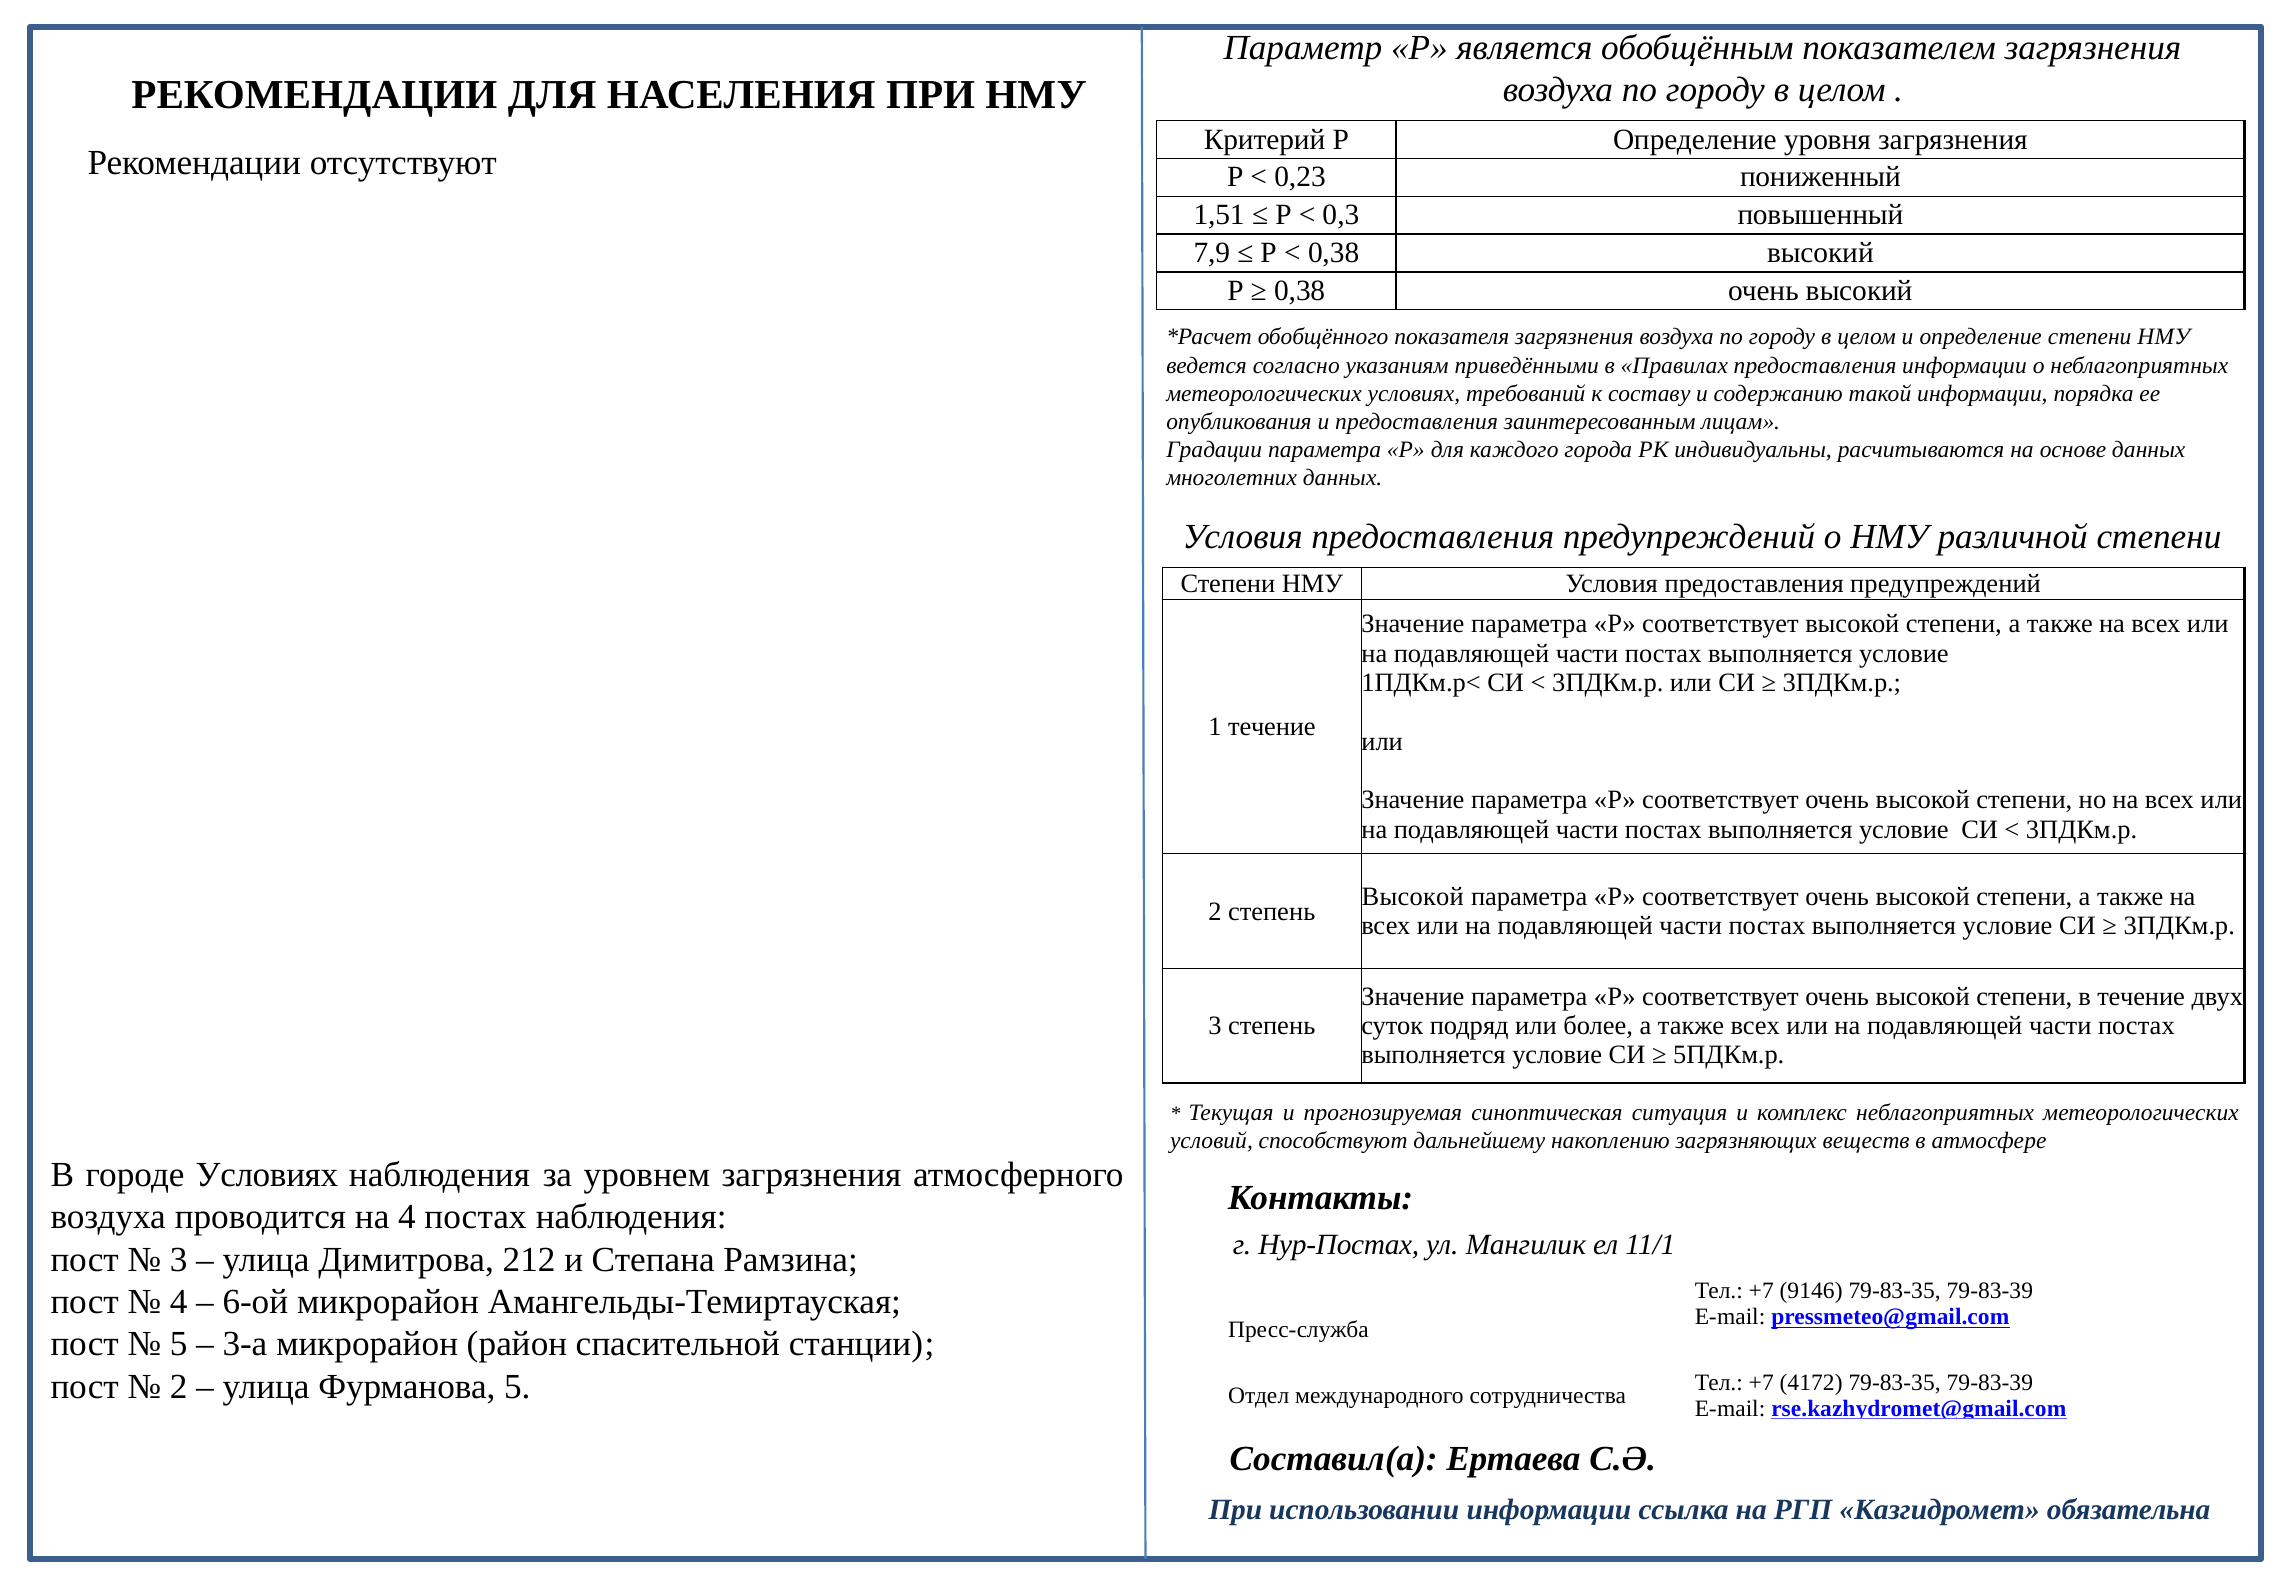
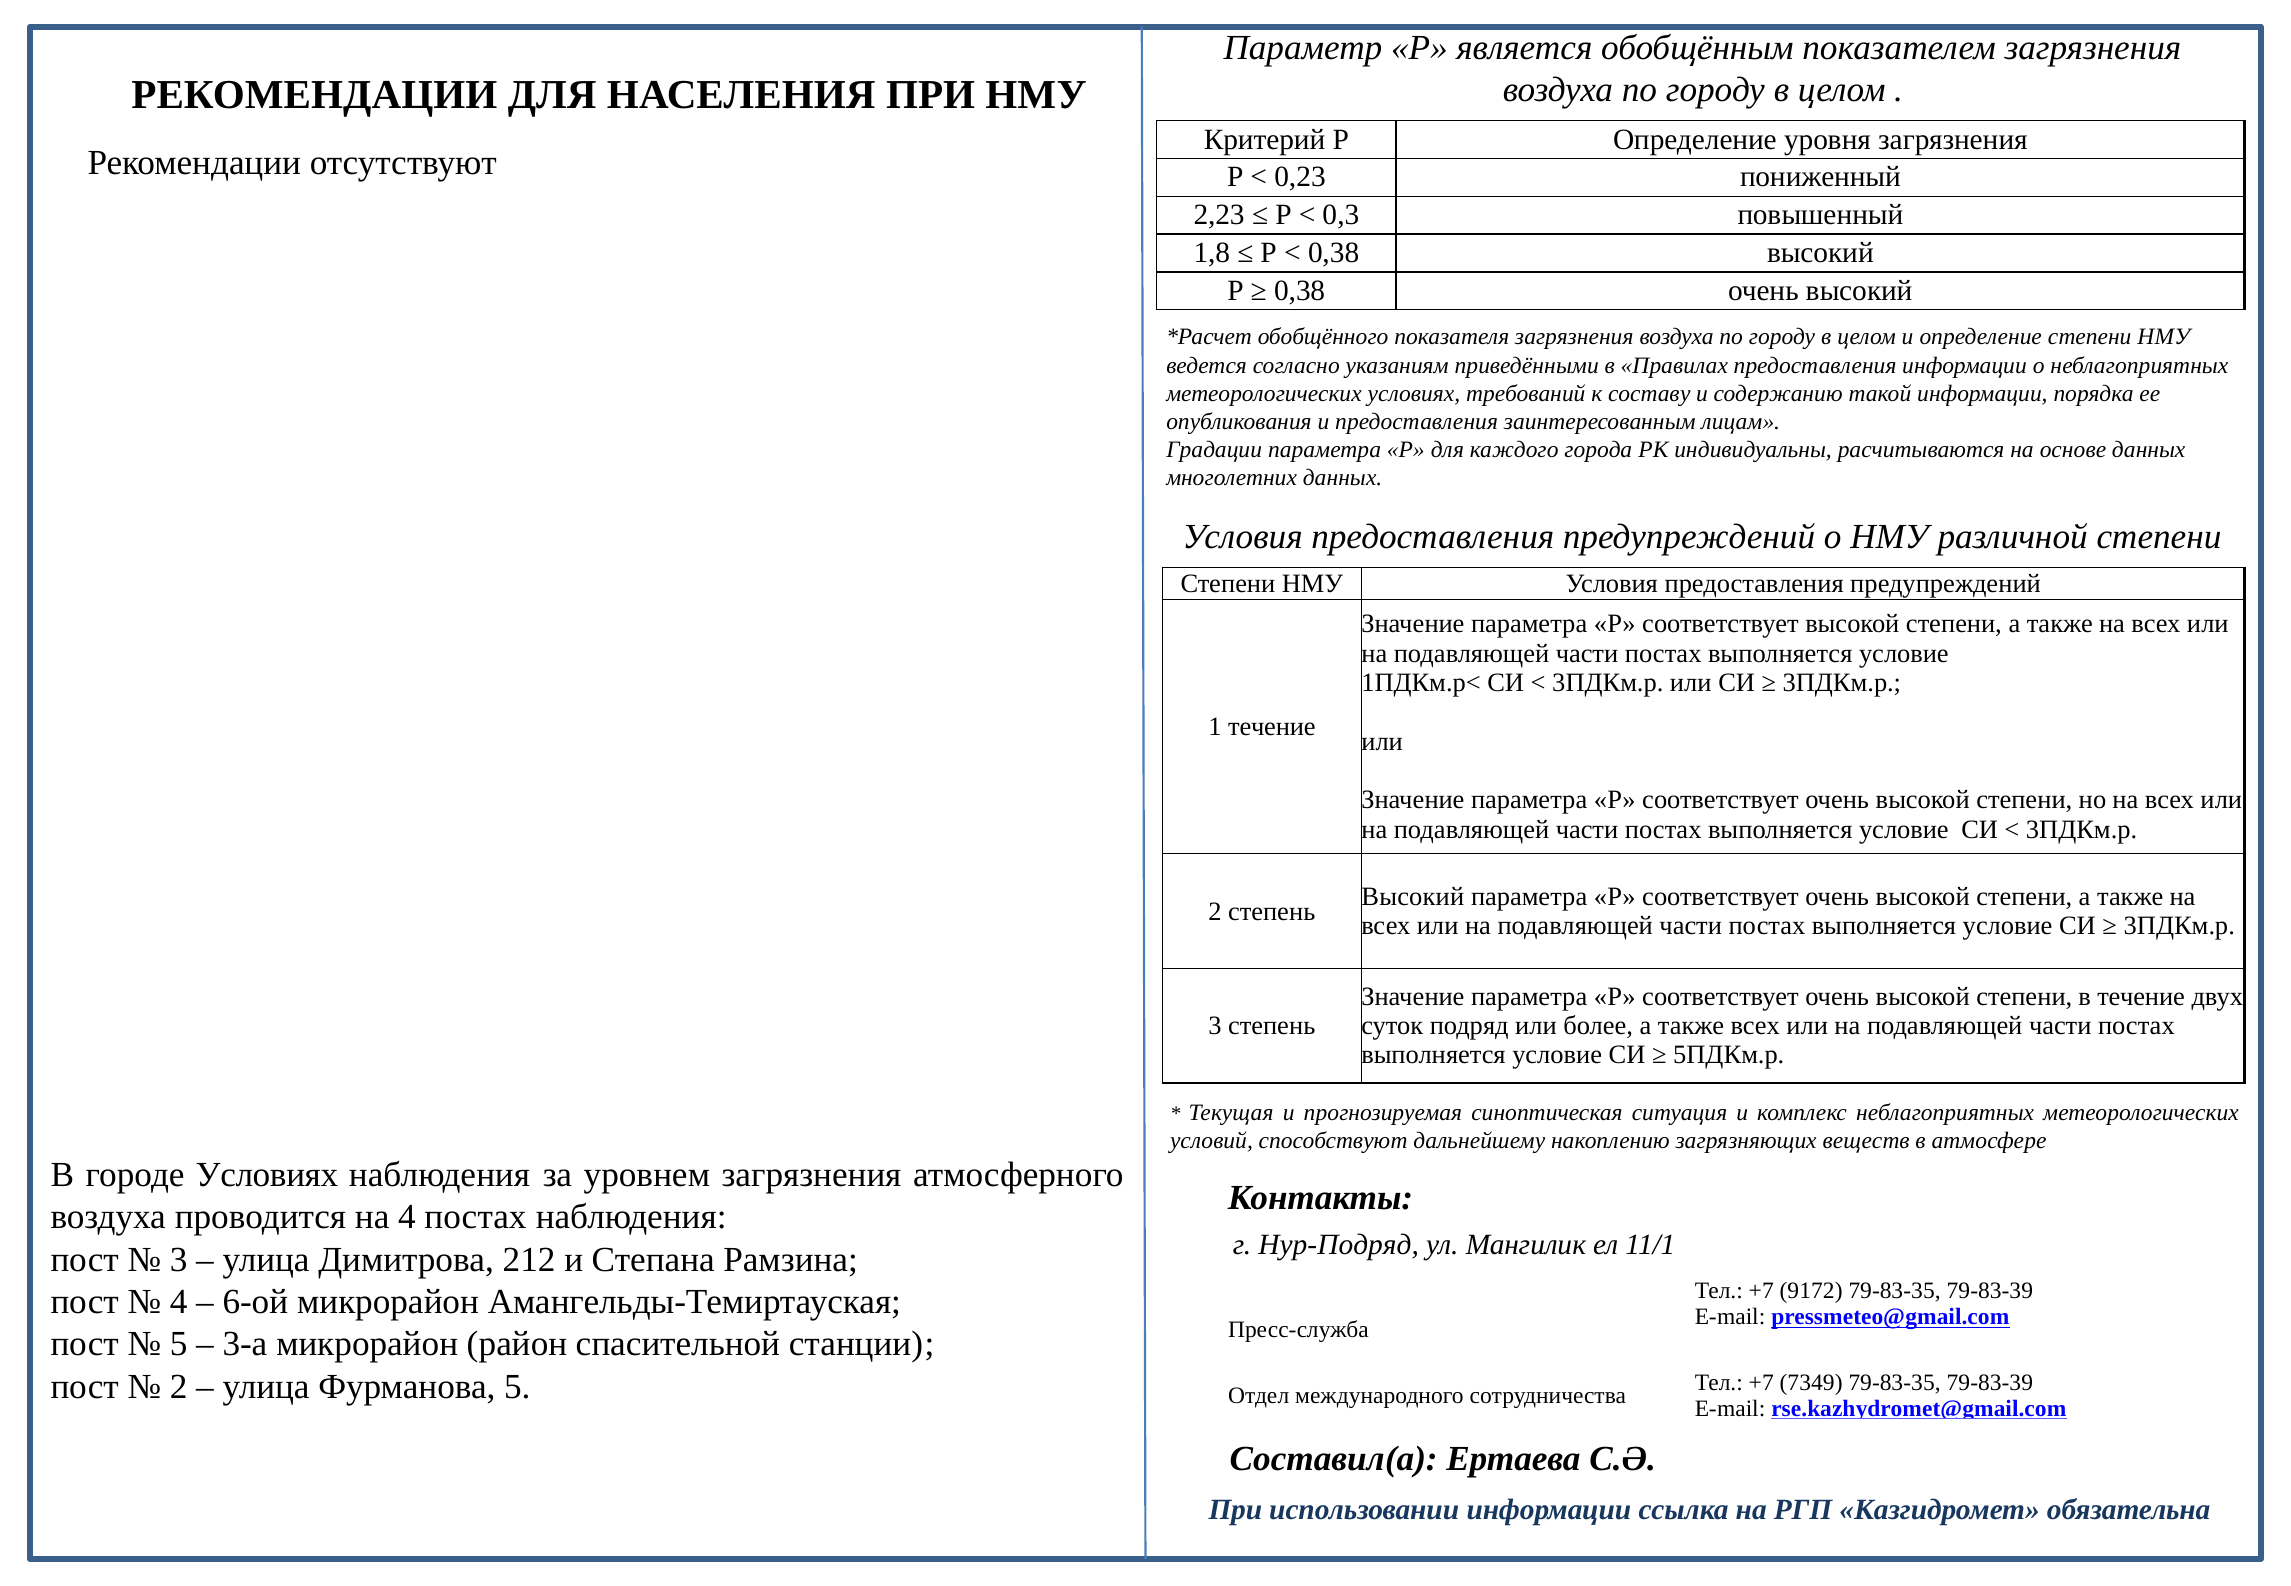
1,51: 1,51 -> 2,23 (1219, 215)
7,9: 7,9 -> 1,8 (1212, 253)
Высокой: Высокой -> Высокий (1413, 897)
Нур-Постах: Нур-Постах -> Нур-Подряд (1339, 1245)
9146: 9146 -> 9172 (1811, 1291)
4172: 4172 -> 7349 (1811, 1383)
